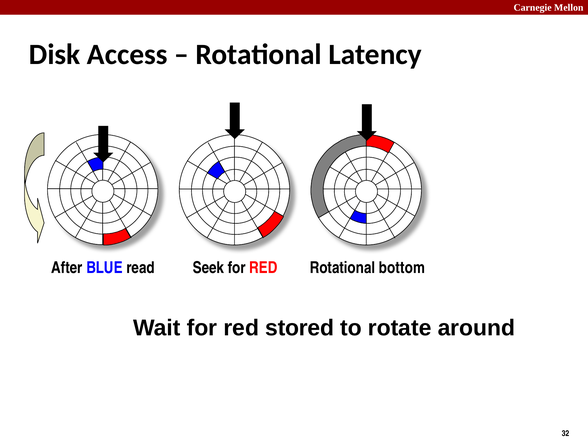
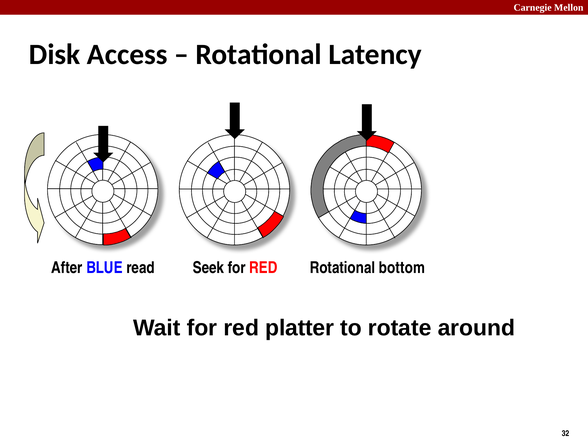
stored: stored -> platter (300, 328)
